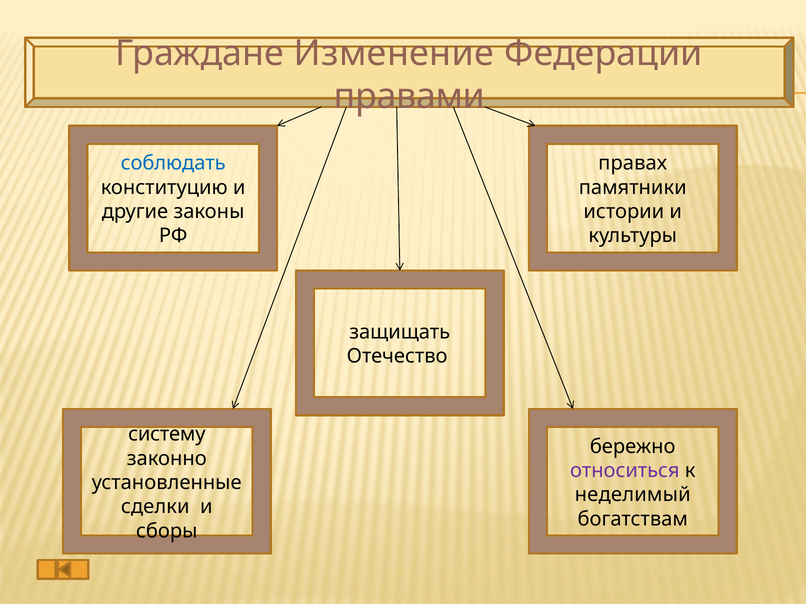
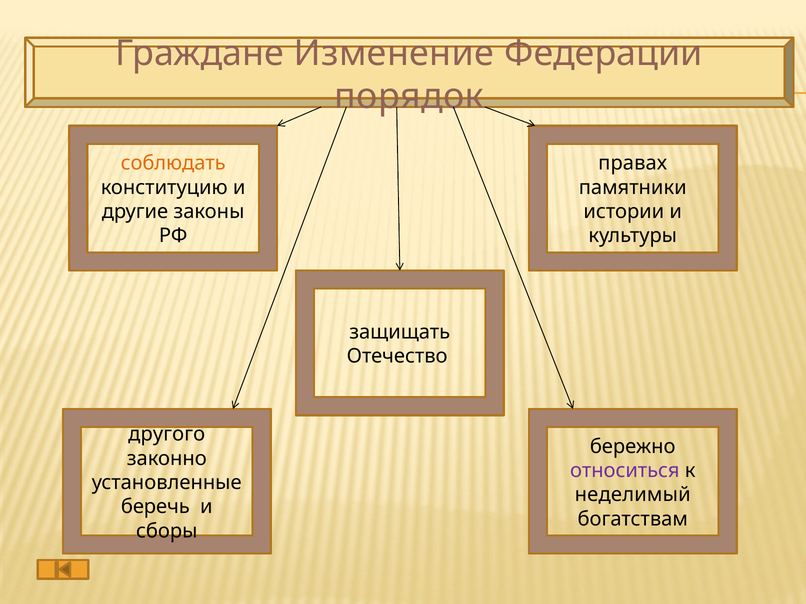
правами: правами -> порядок (409, 96)
соблюдать colour: blue -> orange (173, 163)
систему: систему -> другого (167, 435)
сделки: сделки -> беречь (155, 507)
